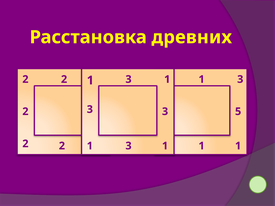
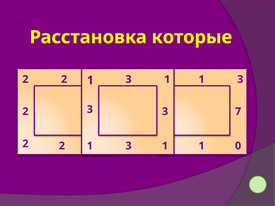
древних: древних -> которые (192, 37)
5: 5 -> 7 (238, 112)
1: 1 -> 0 (238, 146)
